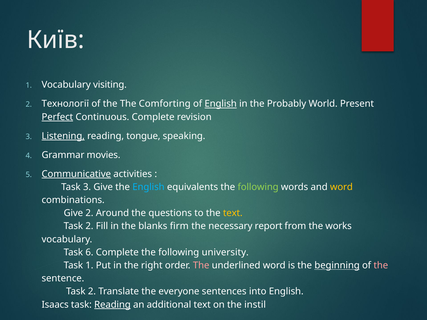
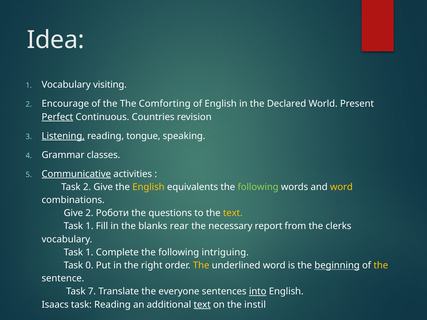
Київ: Київ -> Idea (56, 40)
Технології: Технології -> Encourage (65, 104)
English underline: present -> none (221, 104)
Probably: Probably -> Declared (287, 104)
Continuous Complete: Complete -> Countries (153, 117)
movies: movies -> classes (104, 155)
Task 3: 3 -> 2 (87, 187)
English colour: light blue -> yellow (148, 187)
Around: Around -> Роботи (112, 213)
2: 2 -> 1 (89, 226)
firm: firm -> rear (179, 226)
works: works -> clerks (339, 226)
6: 6 -> 1 (89, 253)
university: university -> intriguing (225, 253)
Task 1: 1 -> 0 (89, 266)
The colour: pink -> yellow (201, 266)
the colour: pink -> yellow (381, 266)
2: 2 -> 7 (92, 292)
into underline: none -> present (258, 292)
Reading underline: present -> none (112, 305)
text underline: none -> present (202, 305)
